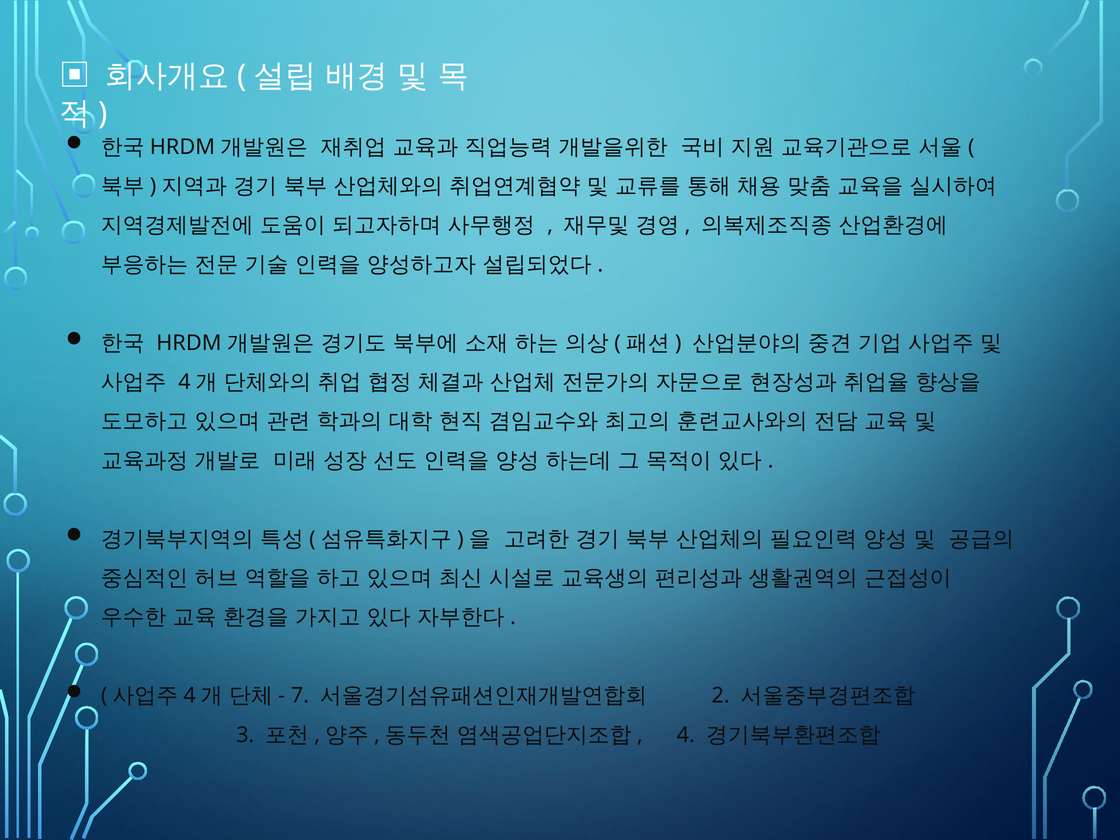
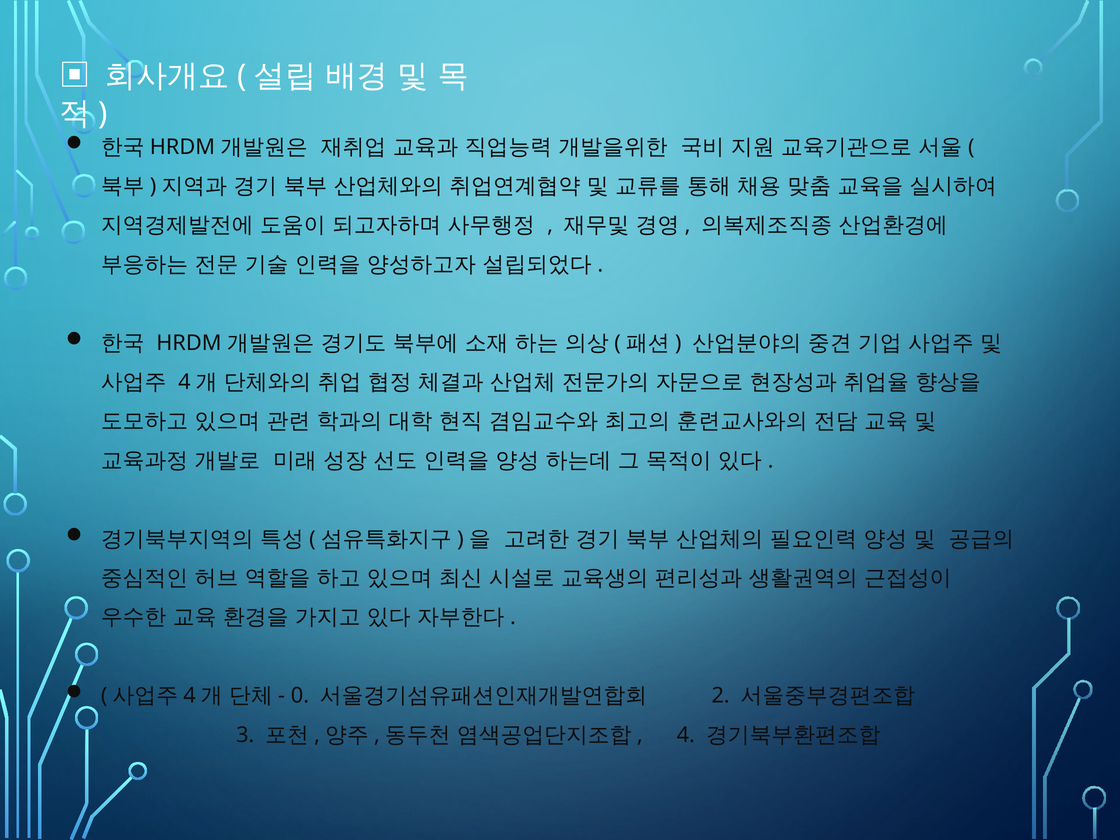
7: 7 -> 0 (300, 696)
